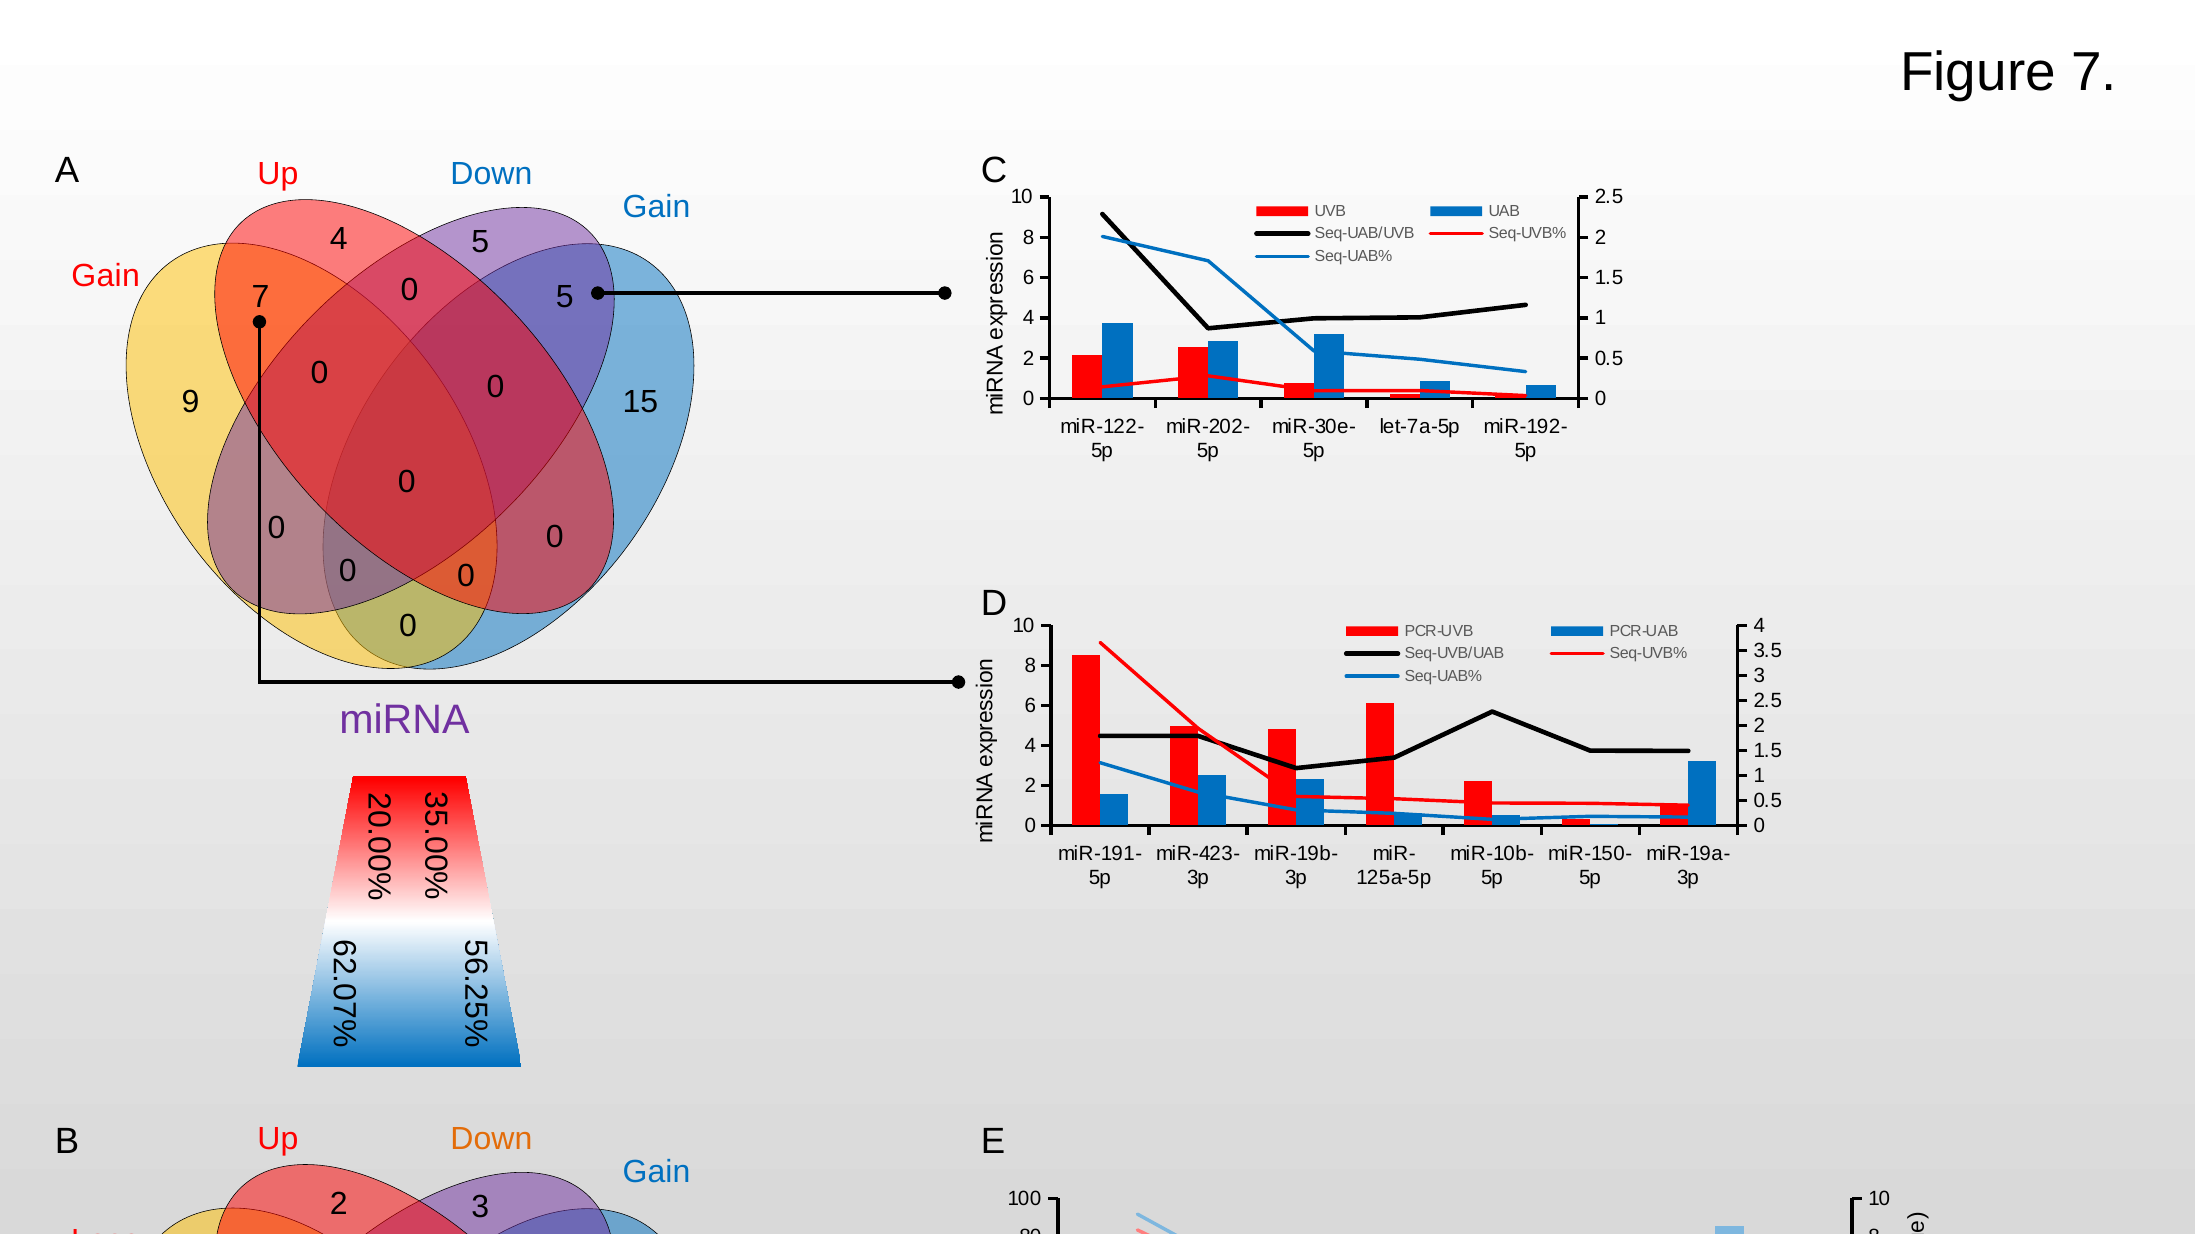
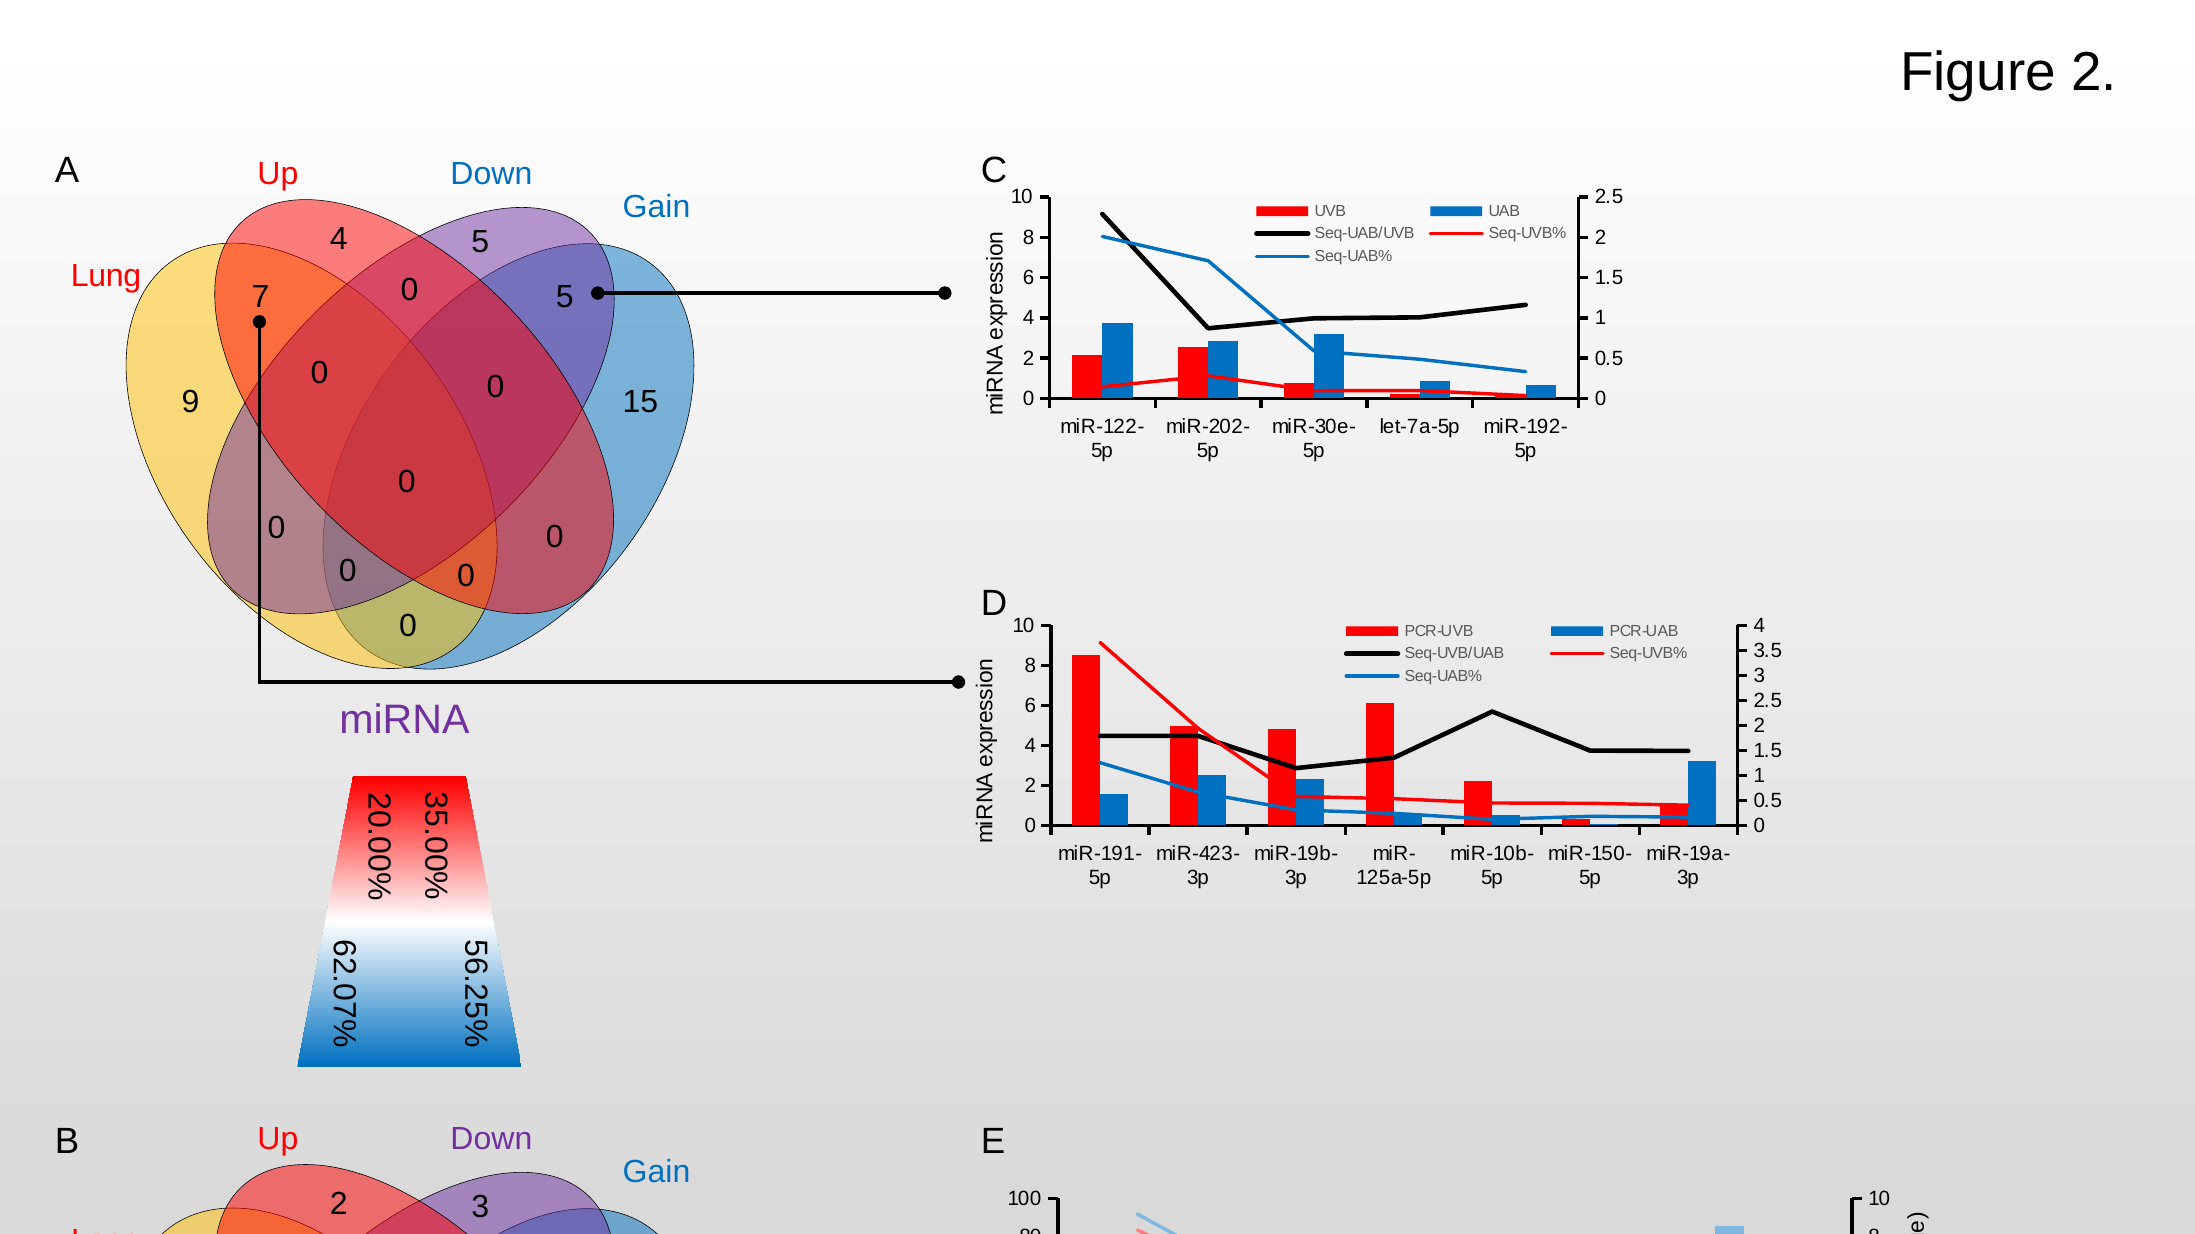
Figure 7: 7 -> 2 (2094, 72)
Gain: Gain -> Lung (106, 276)
Down colour: orange -> purple (491, 1139)
